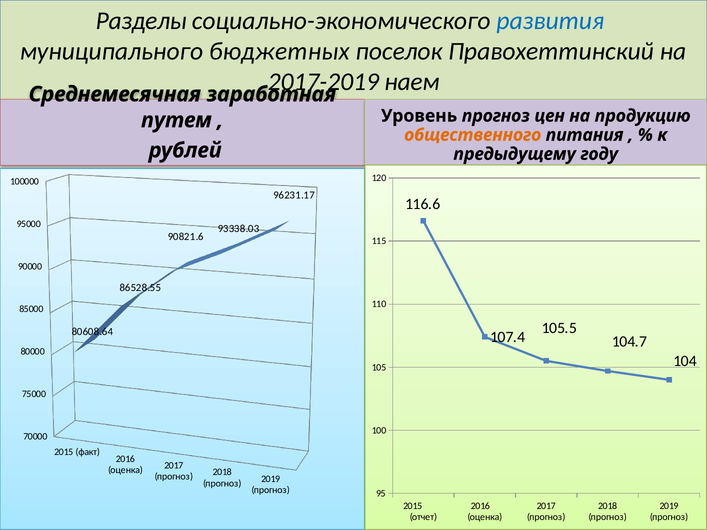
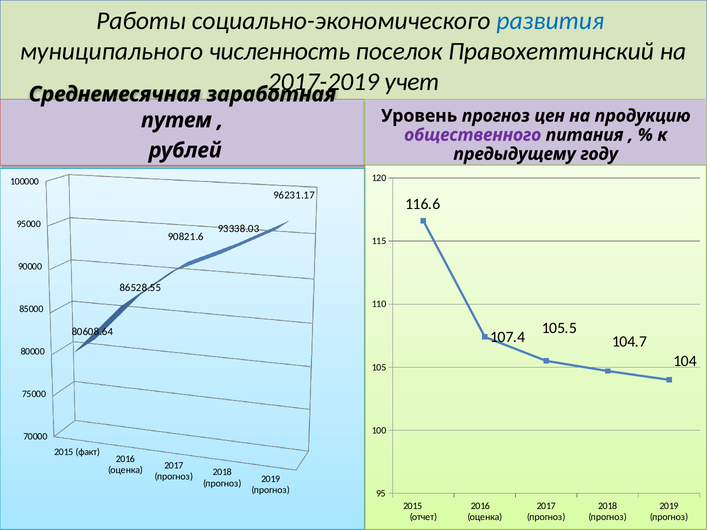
Разделы: Разделы -> Работы (141, 21)
бюджетных: бюджетных -> численность (279, 51)
наем: наем -> учет (412, 82)
общественного colour: orange -> purple (473, 135)
